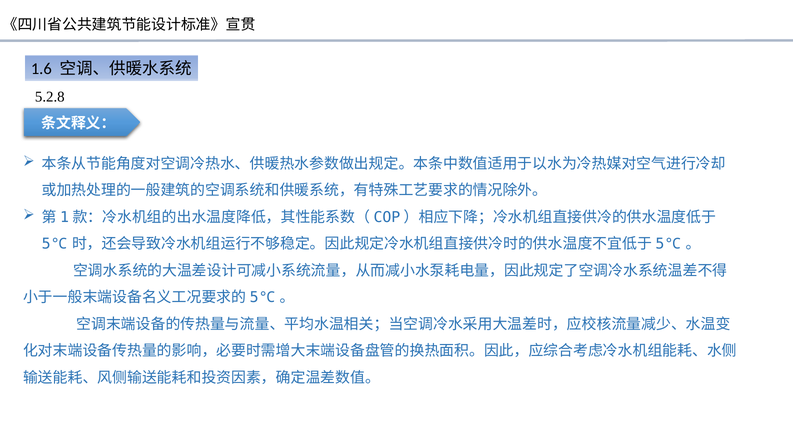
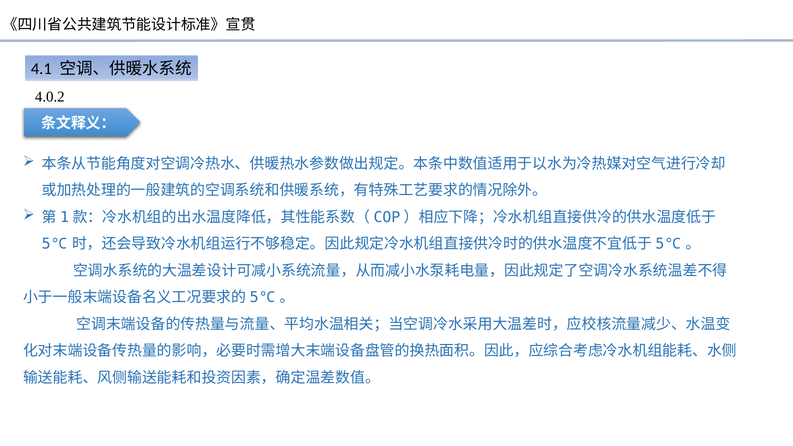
1.6: 1.6 -> 4.1 (41, 69)
5.2.8: 5.2.8 -> 4.0.2 (50, 97)
